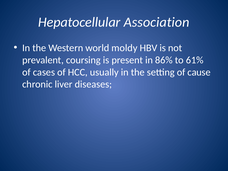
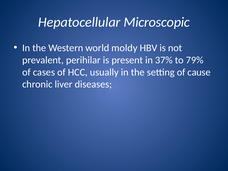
Association: Association -> Microscopic (157, 22)
coursing: coursing -> perihilar (83, 60)
86%: 86% -> 37% (164, 60)
61%: 61% -> 79% (195, 60)
